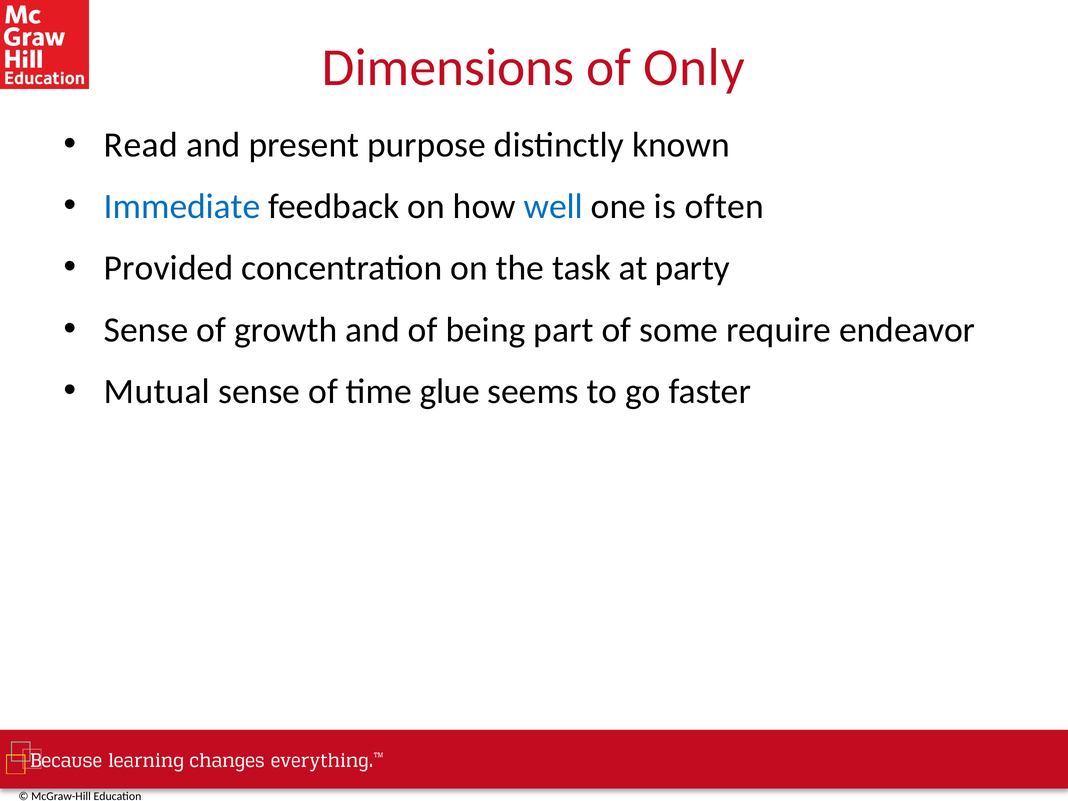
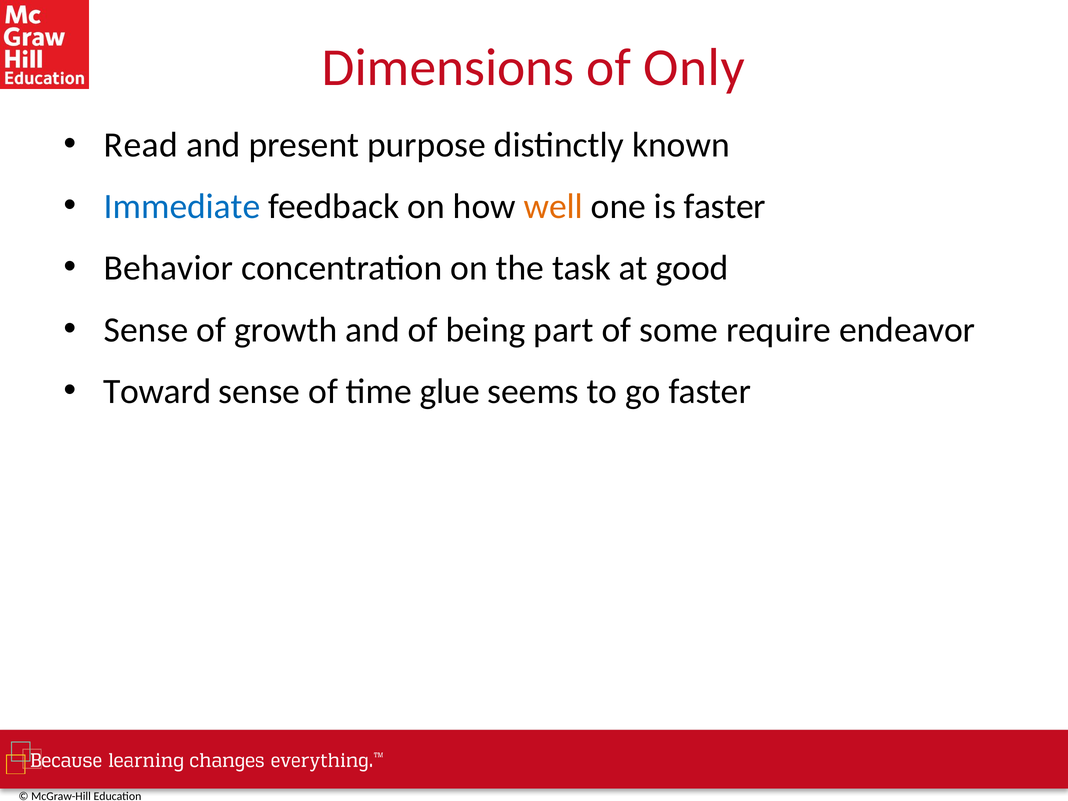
well colour: blue -> orange (553, 207)
is often: often -> faster (725, 207)
Provided: Provided -> Behavior (169, 268)
party: party -> good (692, 268)
Mutual: Mutual -> Toward (157, 392)
